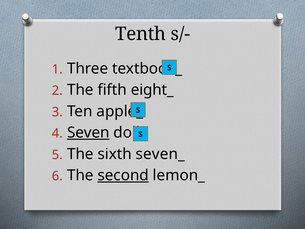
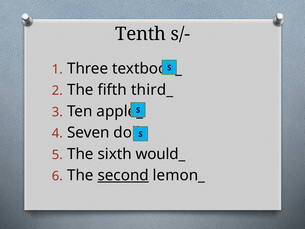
eight_: eight_ -> third_ (152, 90)
Seven underline: present -> none (88, 133)
seven_: seven_ -> would_ (160, 154)
